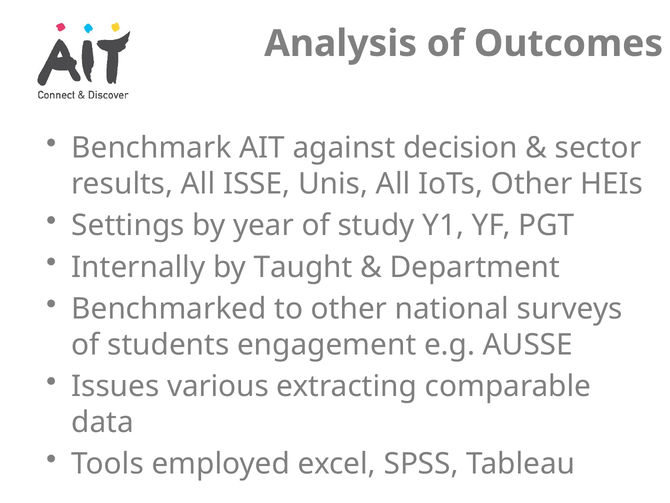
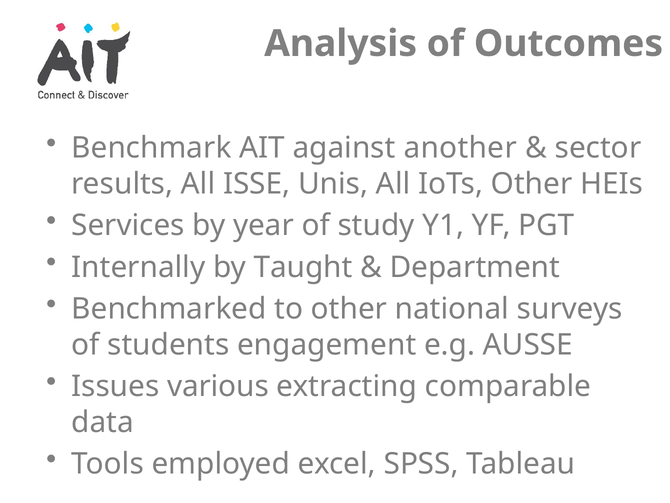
decision: decision -> another (460, 148)
Settings: Settings -> Services (128, 225)
